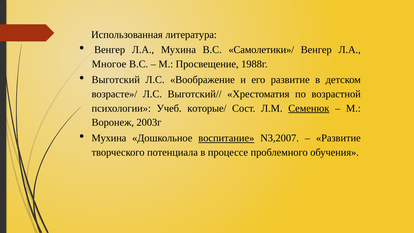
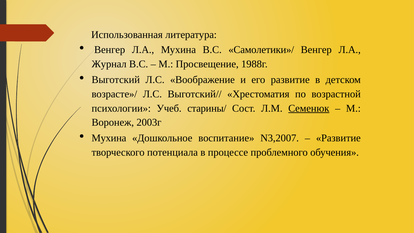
Многое: Многое -> Журнал (109, 64)
которые/: которые/ -> старины/ (207, 108)
воспитание underline: present -> none (226, 138)
